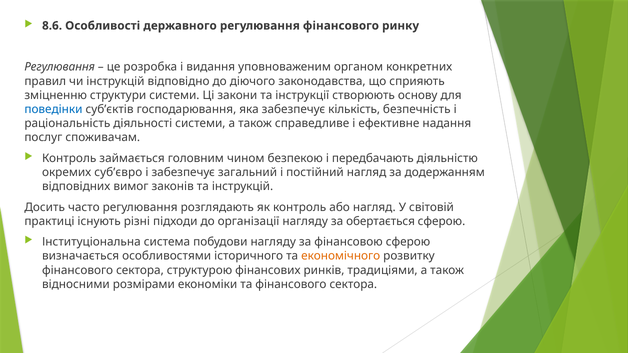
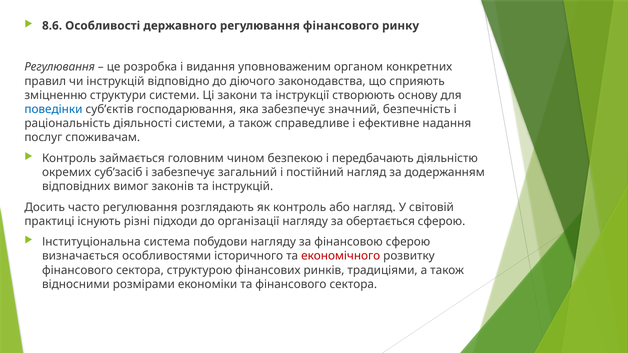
кількість: кількість -> значний (354, 109)
суб’євро: суб’євро -> суб’засіб (118, 173)
економічного colour: orange -> red (341, 256)
